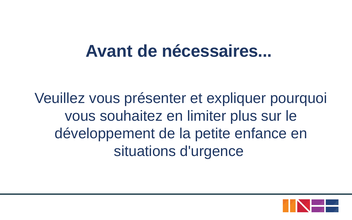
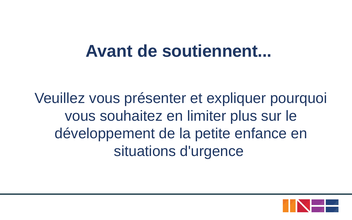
nécessaires: nécessaires -> soutiennent (217, 51)
